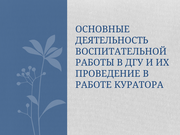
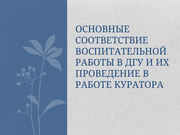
ДЕЯТЕЛЬНОСТЬ: ДЕЯТЕЛЬНОСТЬ -> СООТВЕТСТВИЕ (112, 40)
